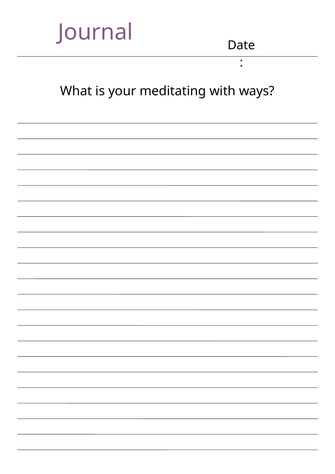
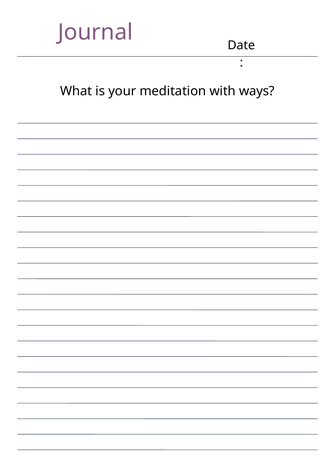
meditating: meditating -> meditation (173, 91)
